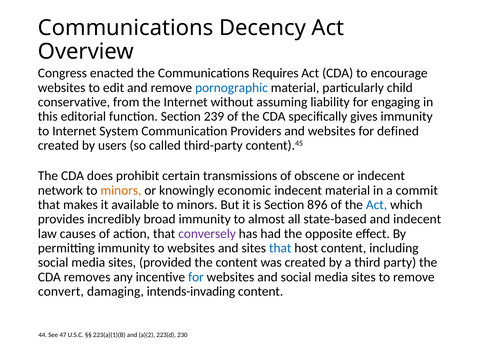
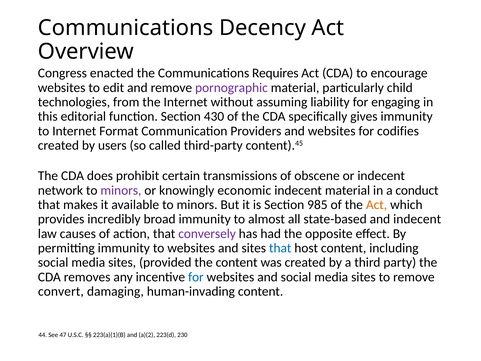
pornographic colour: blue -> purple (231, 88)
conservative: conservative -> technologies (74, 102)
239: 239 -> 430 (214, 116)
System: System -> Format (119, 131)
defined: defined -> codifies (398, 131)
minors colour: orange -> purple (121, 190)
commit: commit -> conduct (417, 190)
896: 896 -> 985 (317, 205)
Act colour: blue -> orange (377, 205)
intends-invading: intends-invading -> human-invading (191, 291)
